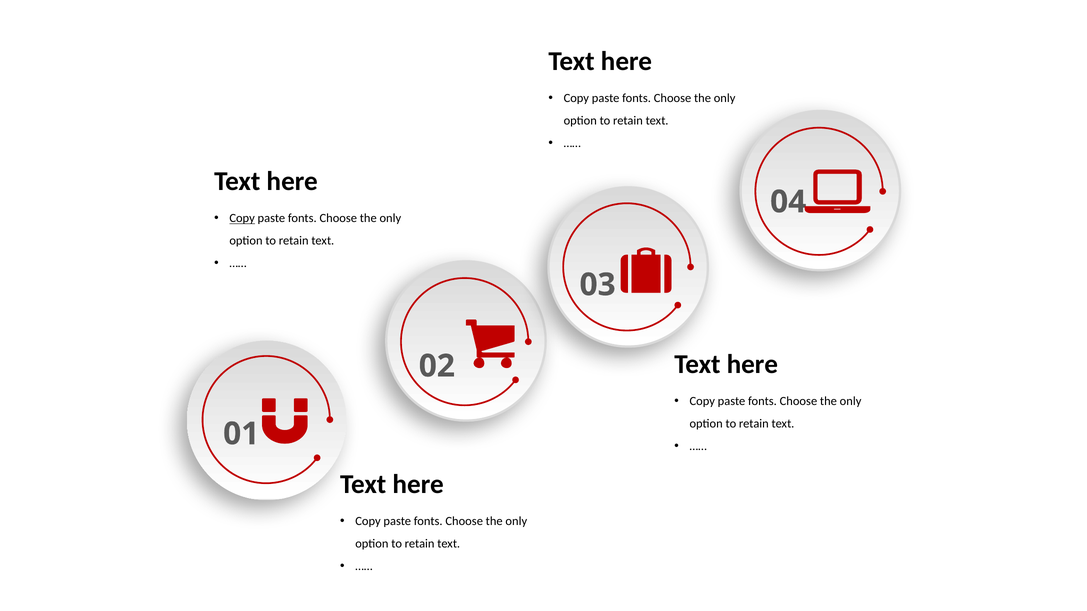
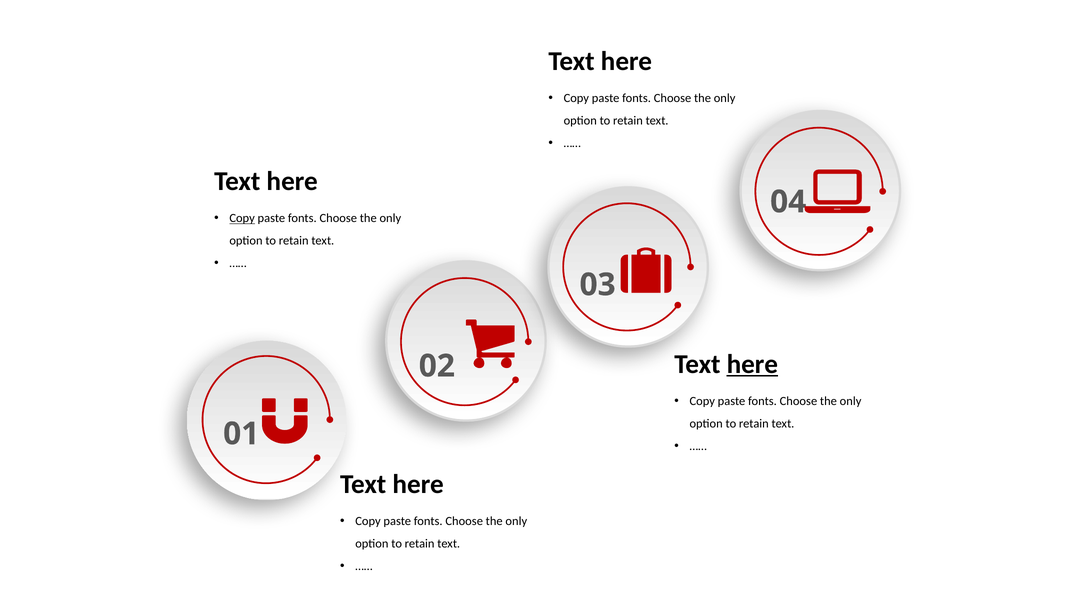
here underline: none -> present (752, 364)
